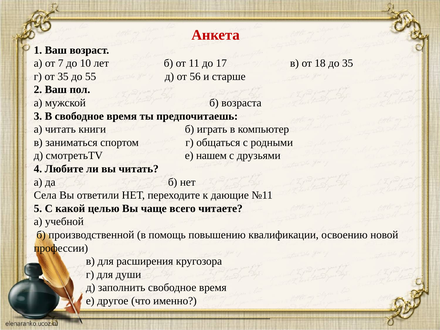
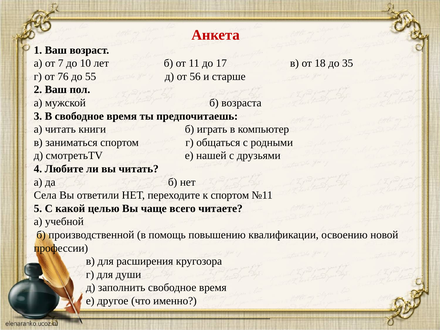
от 35: 35 -> 76 (63, 76)
нашем: нашем -> нашей (211, 156)
к дающие: дающие -> спортом (230, 195)
